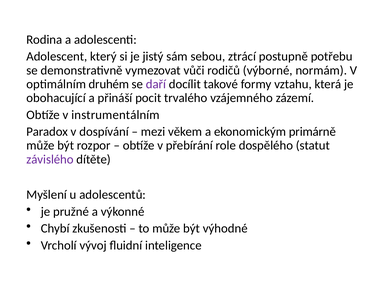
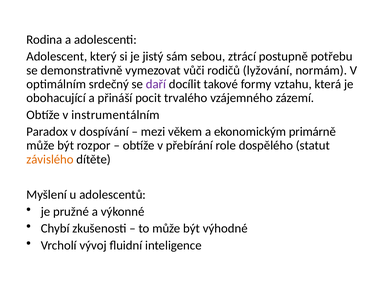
výborné: výborné -> lyžování (268, 70)
druhém: druhém -> srdečný (109, 84)
závislého colour: purple -> orange (50, 159)
